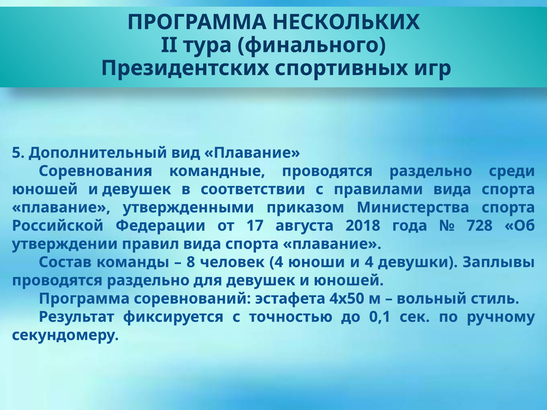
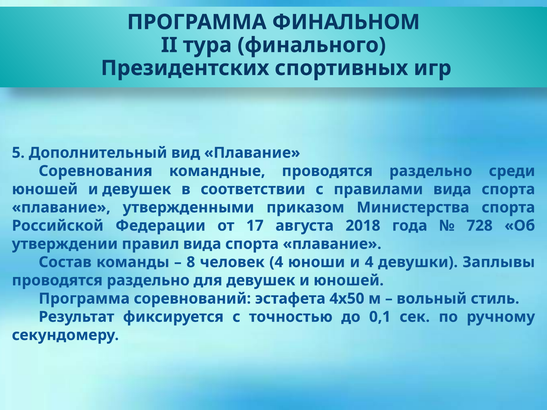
НЕСКОЛЬКИХ: НЕСКОЛЬКИХ -> ФИНАЛЬНОМ (346, 22)
